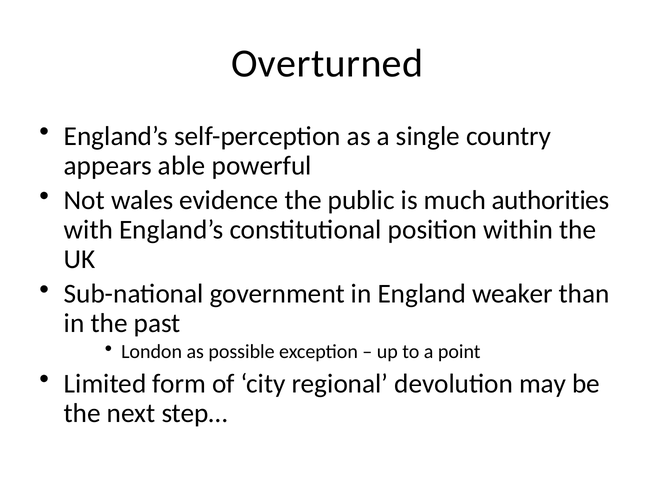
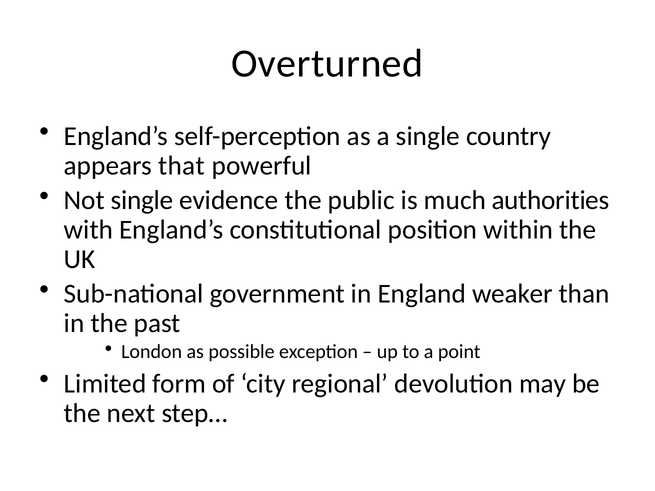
able: able -> that (182, 166)
Not wales: wales -> single (142, 200)
